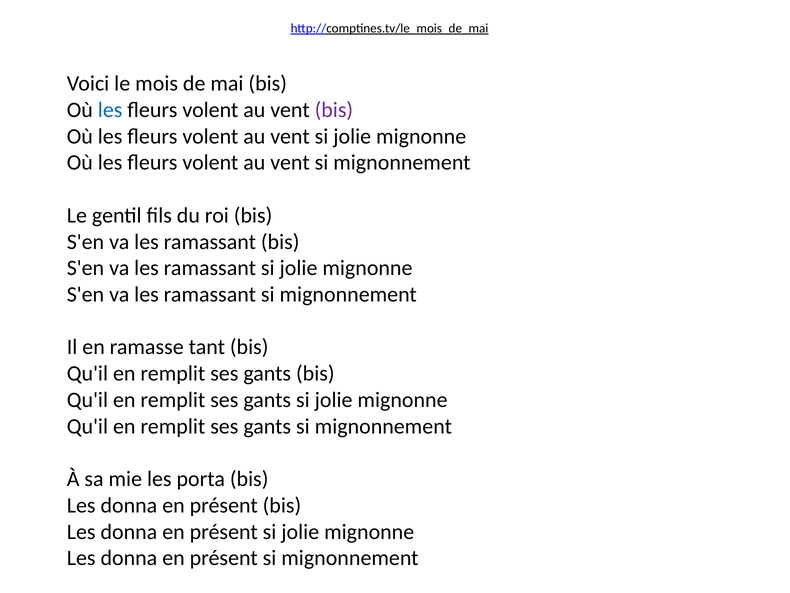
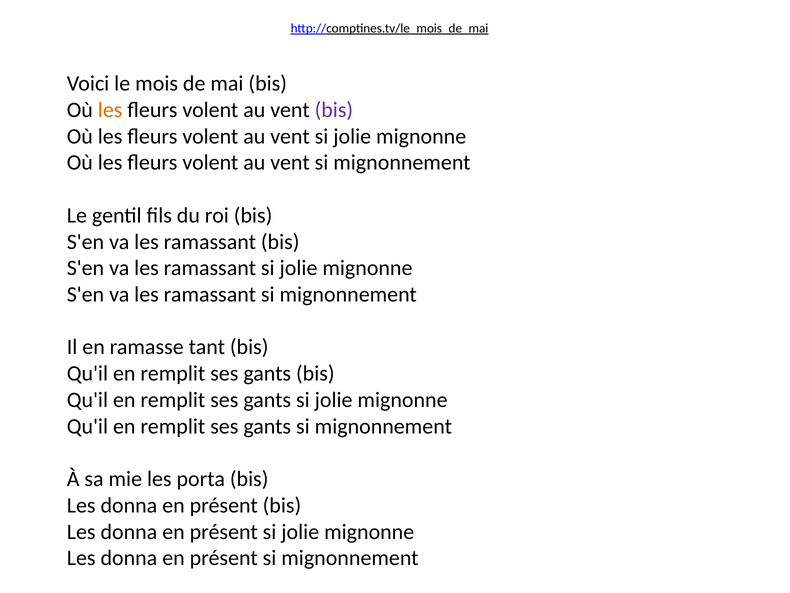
les colour: blue -> orange (110, 110)
